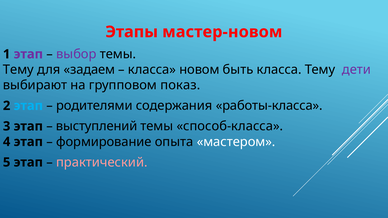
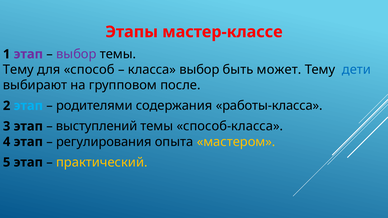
мастер-новом: мастер-новом -> мастер-классе (222, 32)
задаем: задаем -> способ (89, 70)
класса новом: новом -> выбор (199, 70)
быть класса: класса -> может (279, 70)
дети colour: purple -> blue (356, 70)
показ: показ -> после (180, 85)
формирование: формирование -> регулирования (104, 142)
мастером colour: white -> yellow (236, 142)
практический colour: pink -> yellow (102, 162)
